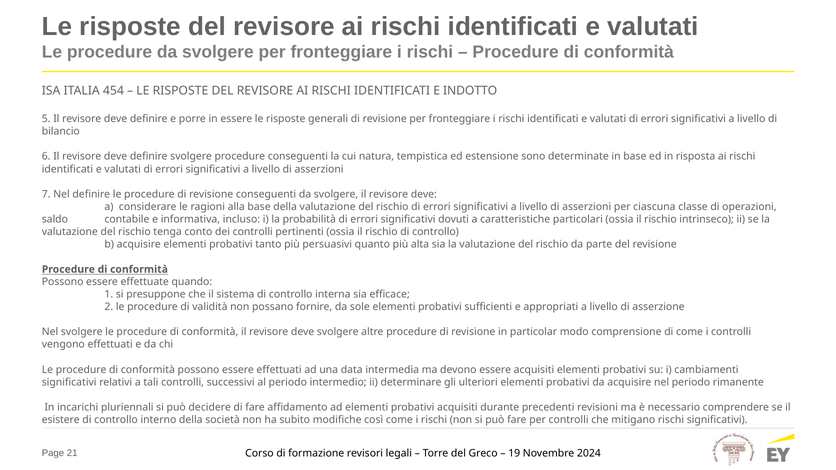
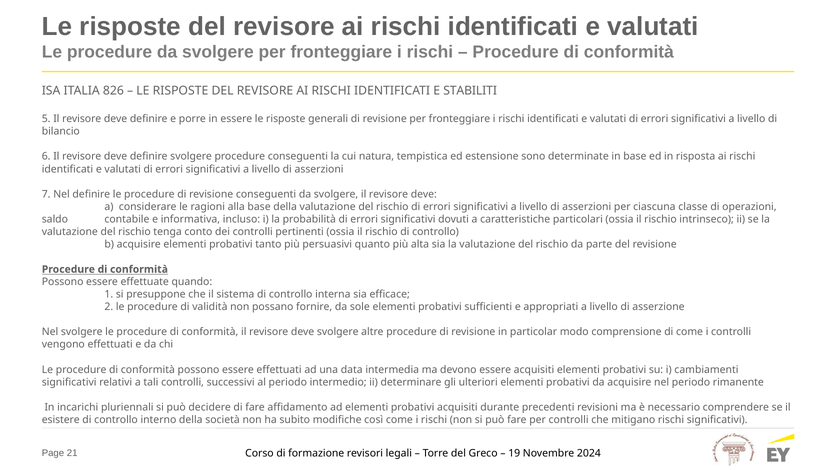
454: 454 -> 826 (113, 91)
INDOTTO: INDOTTO -> STABILITI (470, 91)
